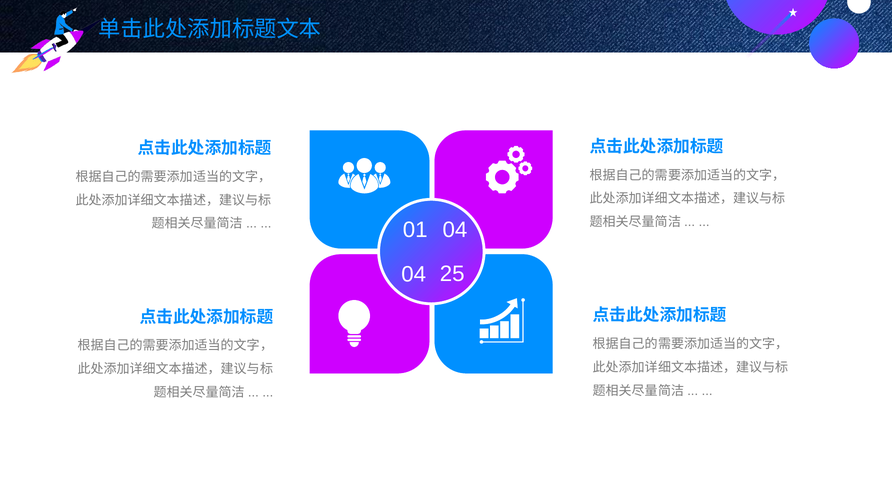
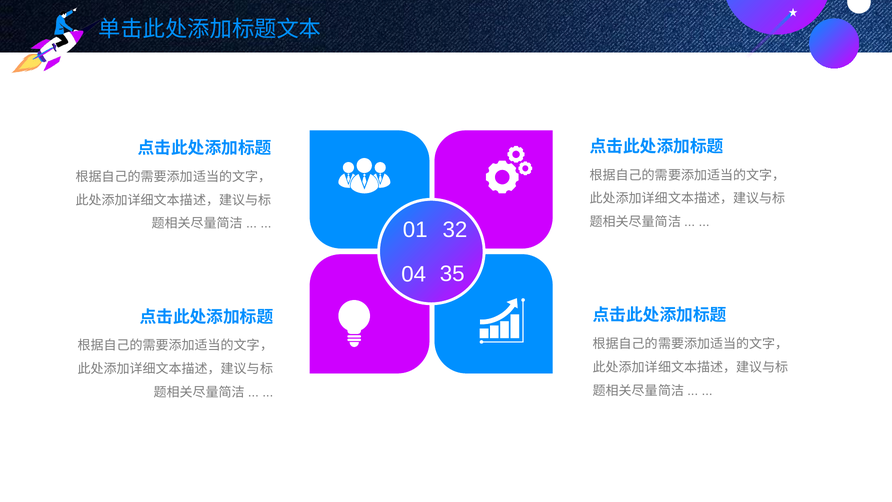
01 04: 04 -> 32 (455, 230)
25: 25 -> 35 (452, 274)
